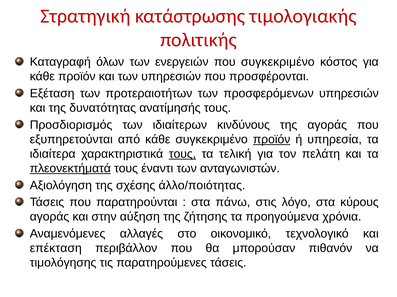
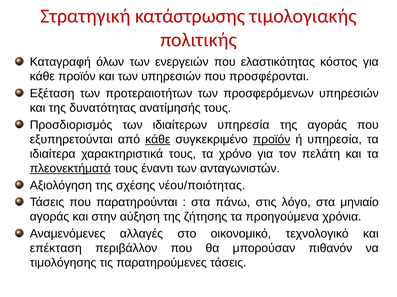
που συγκεκριμένο: συγκεκριμένο -> ελαστικότητας (278, 62)
ιδιαίτερων κινδύνους: κινδύνους -> υπηρεσία (243, 125)
κάθε underline: none -> present (158, 140)
τους underline: present -> none (182, 154)
τελική: τελική -> χρόνο (235, 154)
άλλο/ποιότητας: άλλο/ποιότητας -> νέου/ποιότητας (202, 186)
κύρους: κύρους -> μηνιαίο (359, 203)
